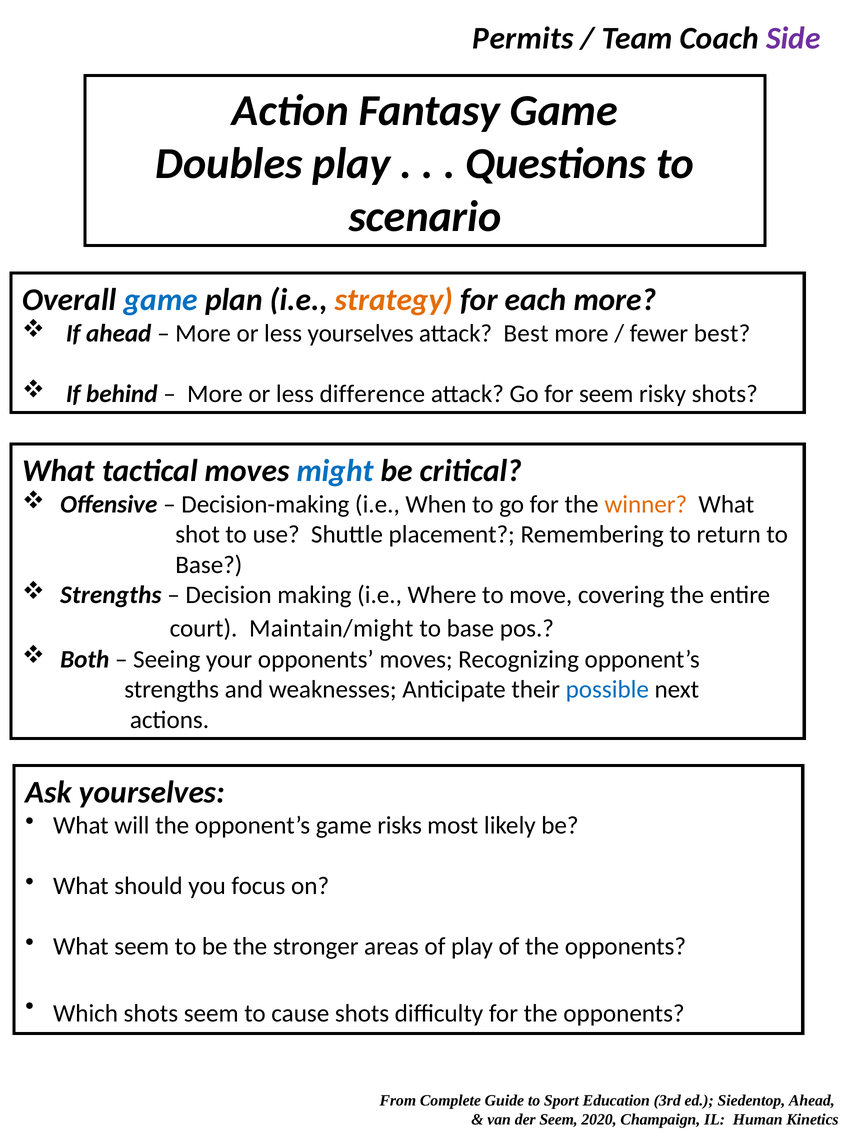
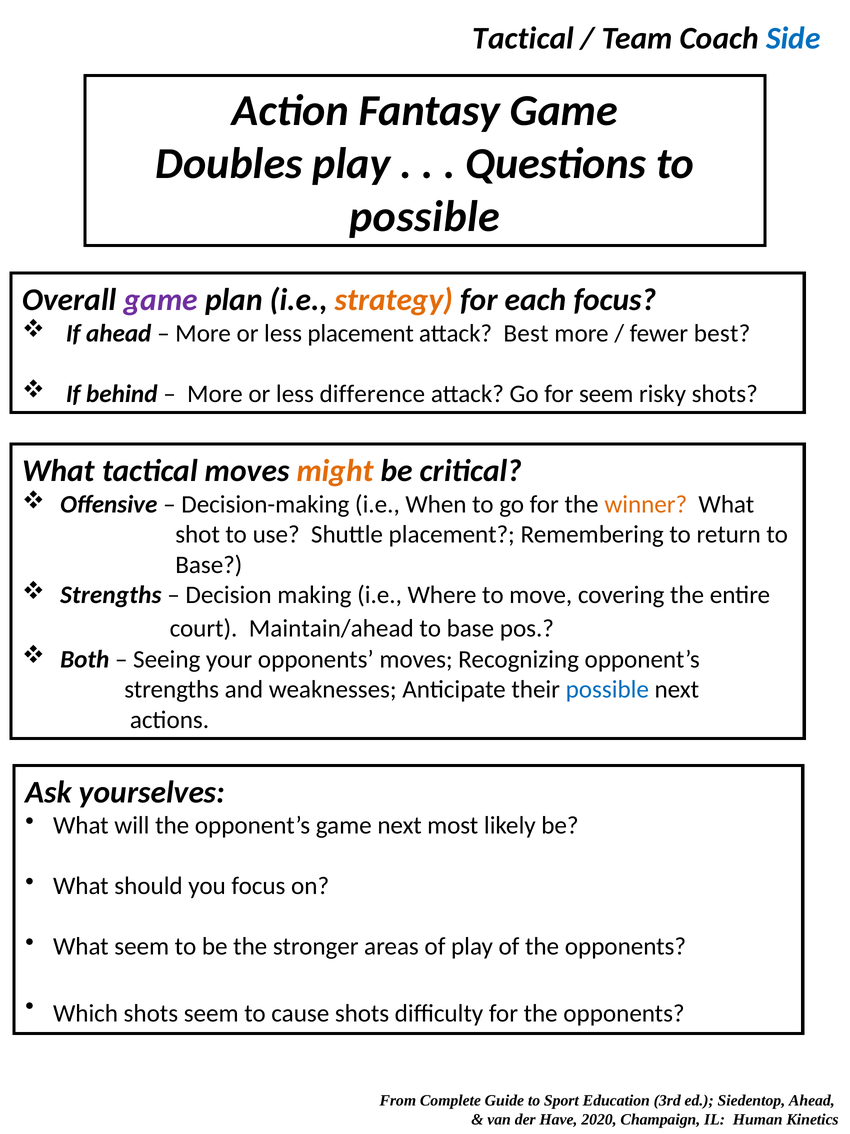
Permits: Permits -> Tactical (523, 38)
Side colour: purple -> blue (793, 38)
scenario: scenario -> possible (425, 216)
game colour: blue -> purple (161, 300)
each more: more -> focus (615, 300)
less yourselves: yourselves -> placement (361, 333)
might colour: blue -> orange (335, 471)
Maintain/might: Maintain/might -> Maintain/ahead (331, 628)
game risks: risks -> next (400, 825)
der Seem: Seem -> Have (558, 1119)
